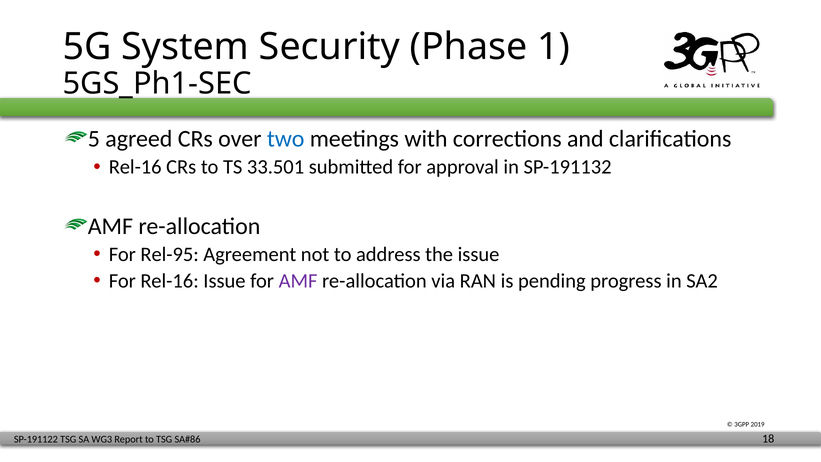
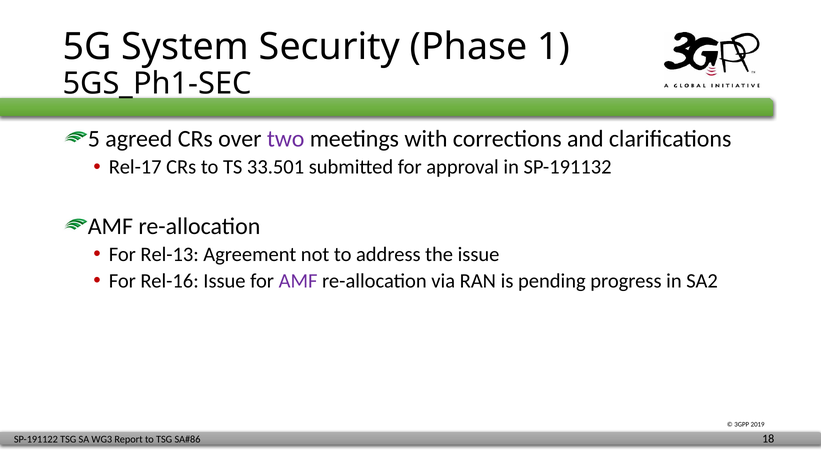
two colour: blue -> purple (286, 139)
Rel-16: Rel-16 -> Rel-17 (135, 167)
Rel-95: Rel-95 -> Rel-13 (170, 254)
